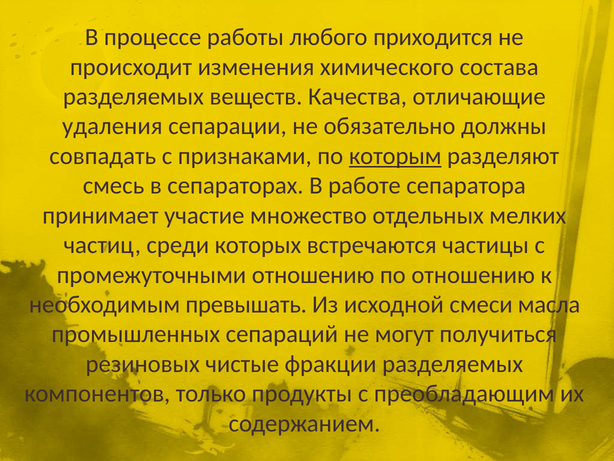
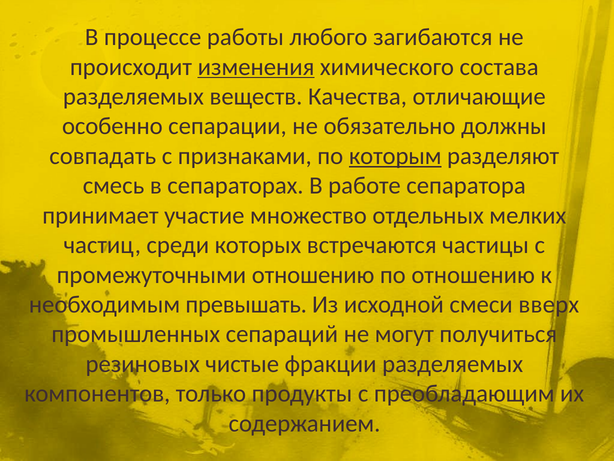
приходится: приходится -> загибаются (433, 37)
изменения underline: none -> present (256, 67)
удаления: удаления -> особенно (112, 126)
масла: масла -> вверх (549, 304)
